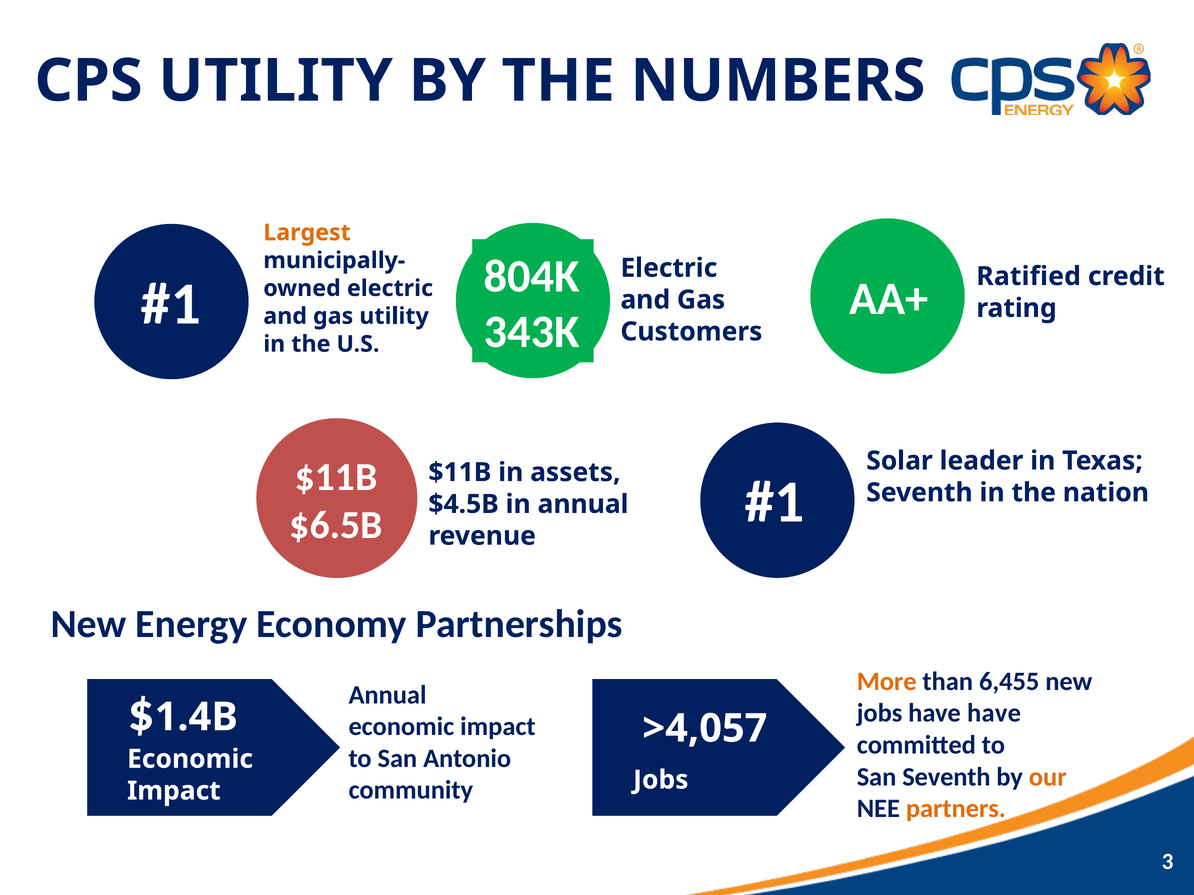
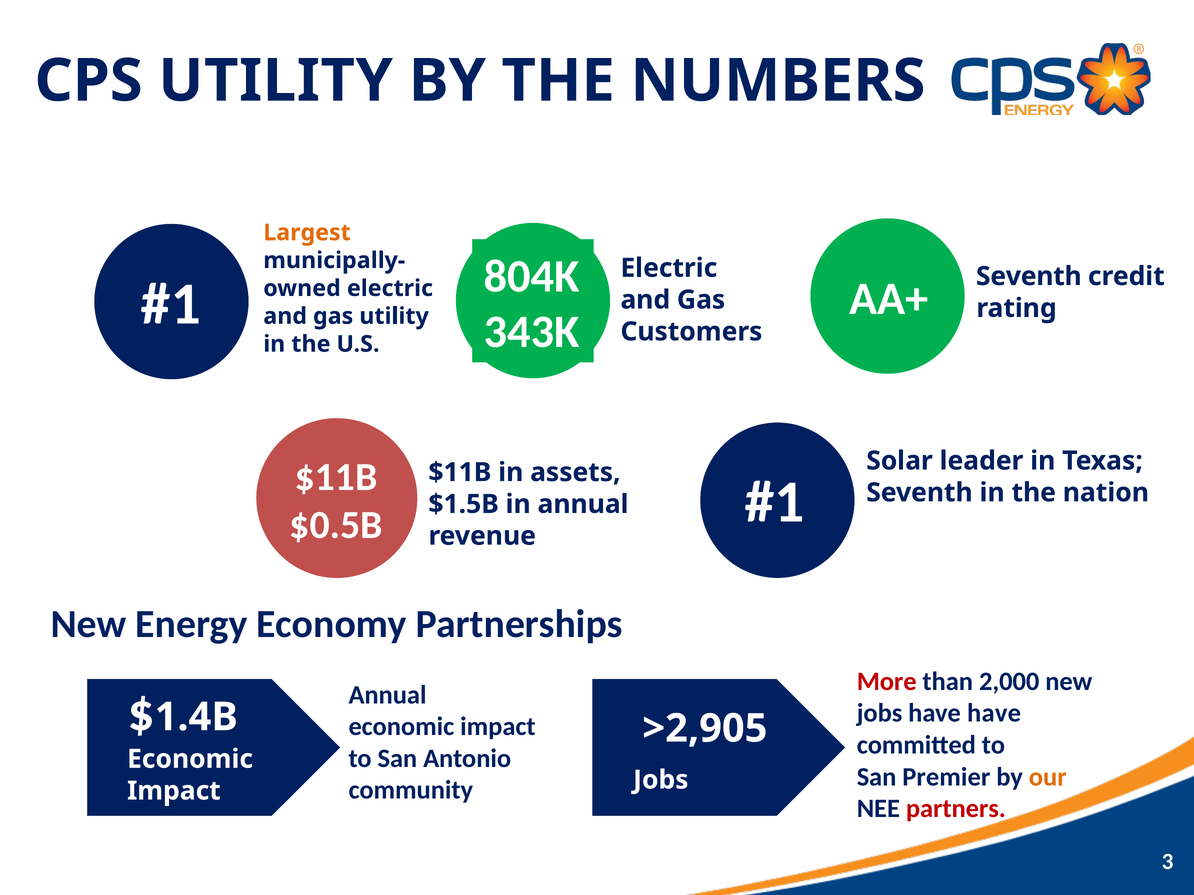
Ratified: Ratified -> Seventh (1029, 276)
$4.5B: $4.5B -> $1.5B (464, 504)
$6.5B: $6.5B -> $0.5B (336, 525)
More colour: orange -> red (887, 682)
6,455: 6,455 -> 2,000 (1009, 682)
>4,057: >4,057 -> >2,905 (705, 729)
San Seventh: Seventh -> Premier (946, 777)
partners colour: orange -> red (956, 809)
